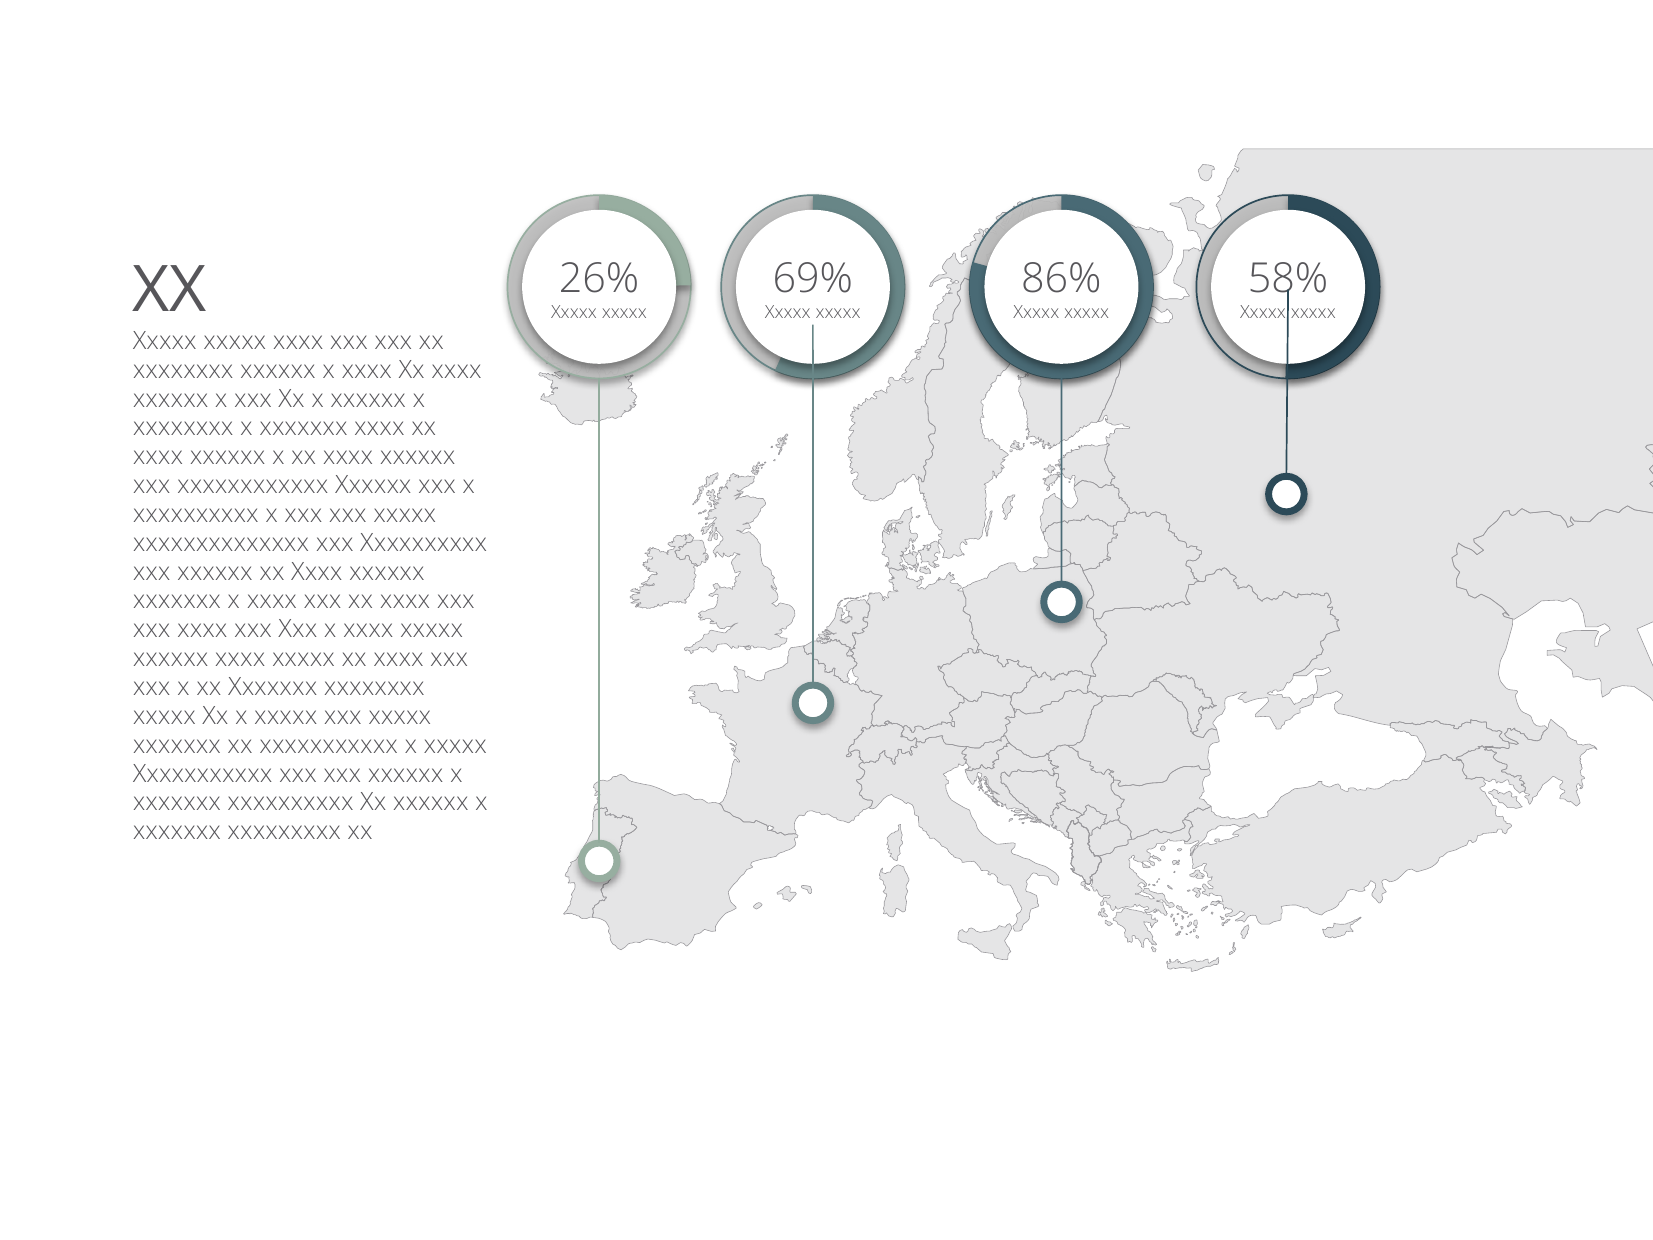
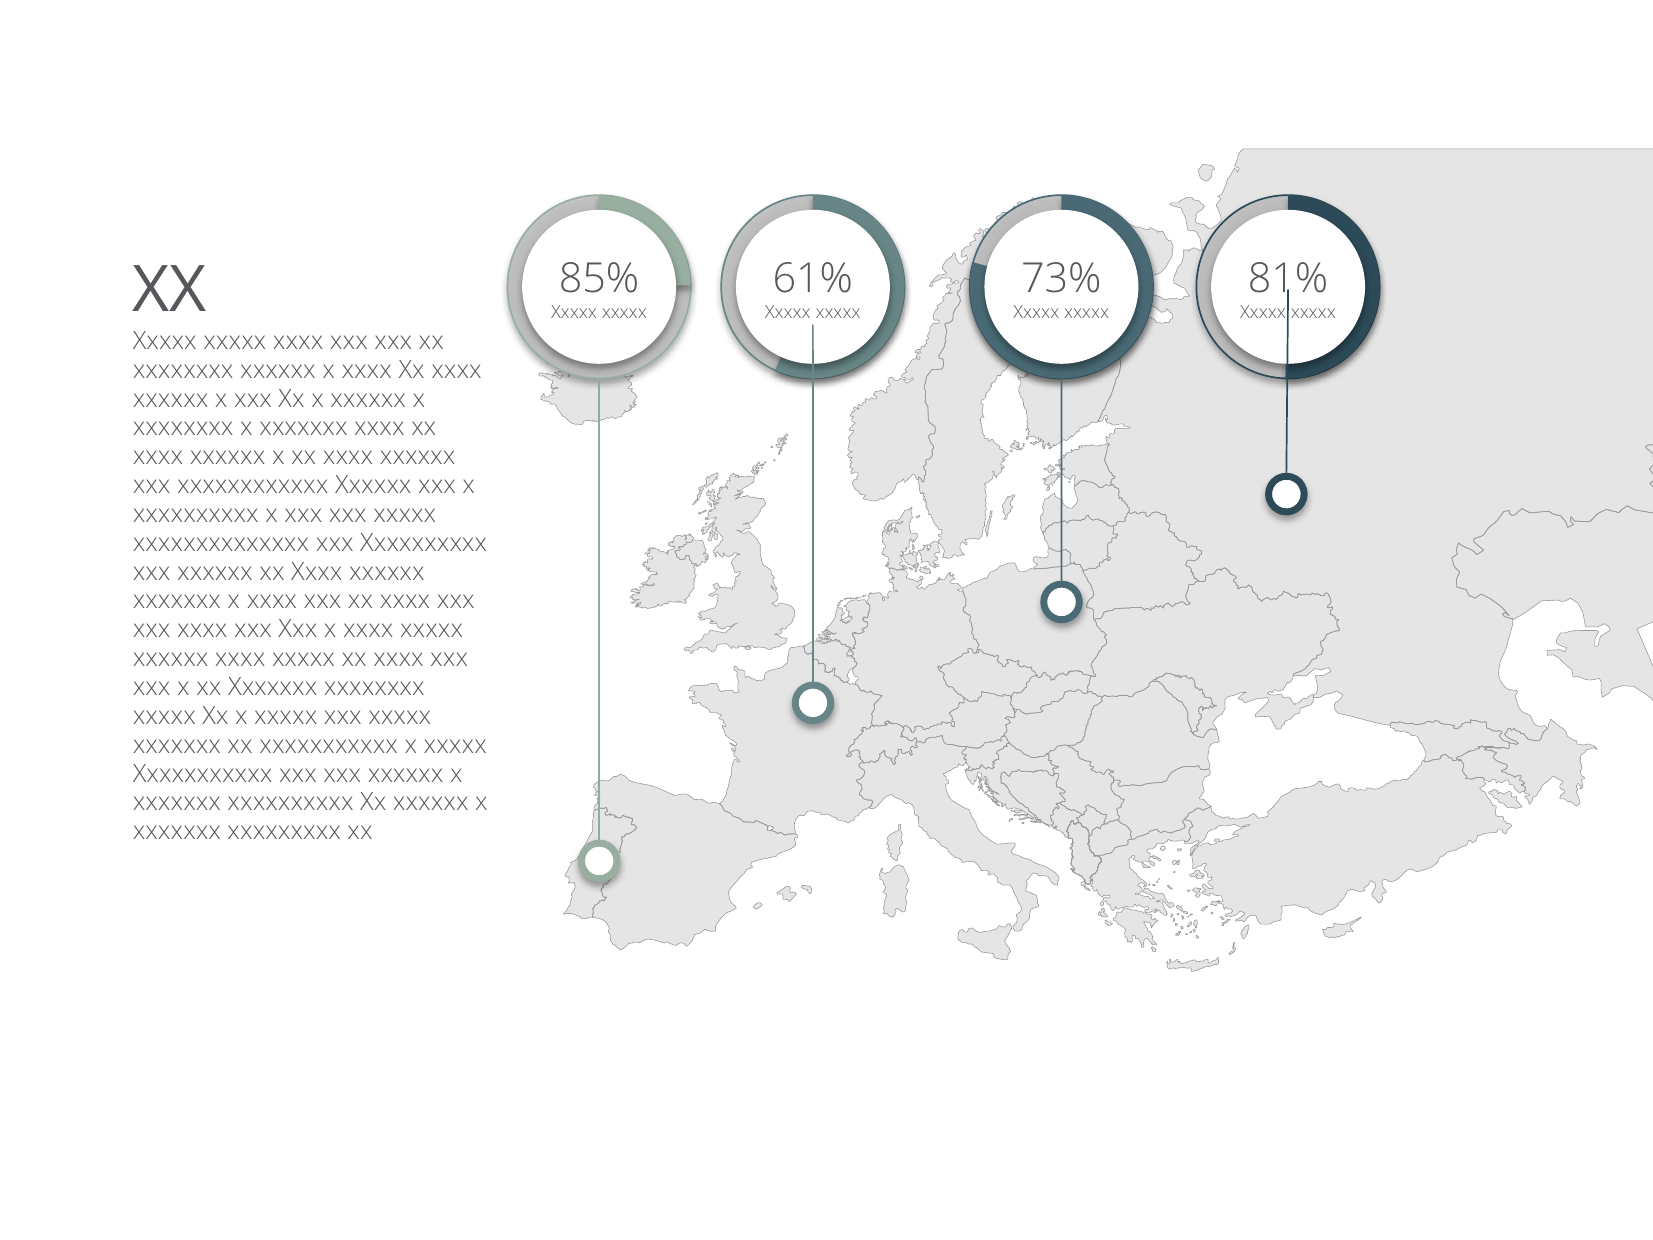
26%: 26% -> 85% (599, 279)
69%: 69% -> 61% (813, 279)
86%: 86% -> 73% (1061, 279)
58%: 58% -> 81% (1288, 279)
